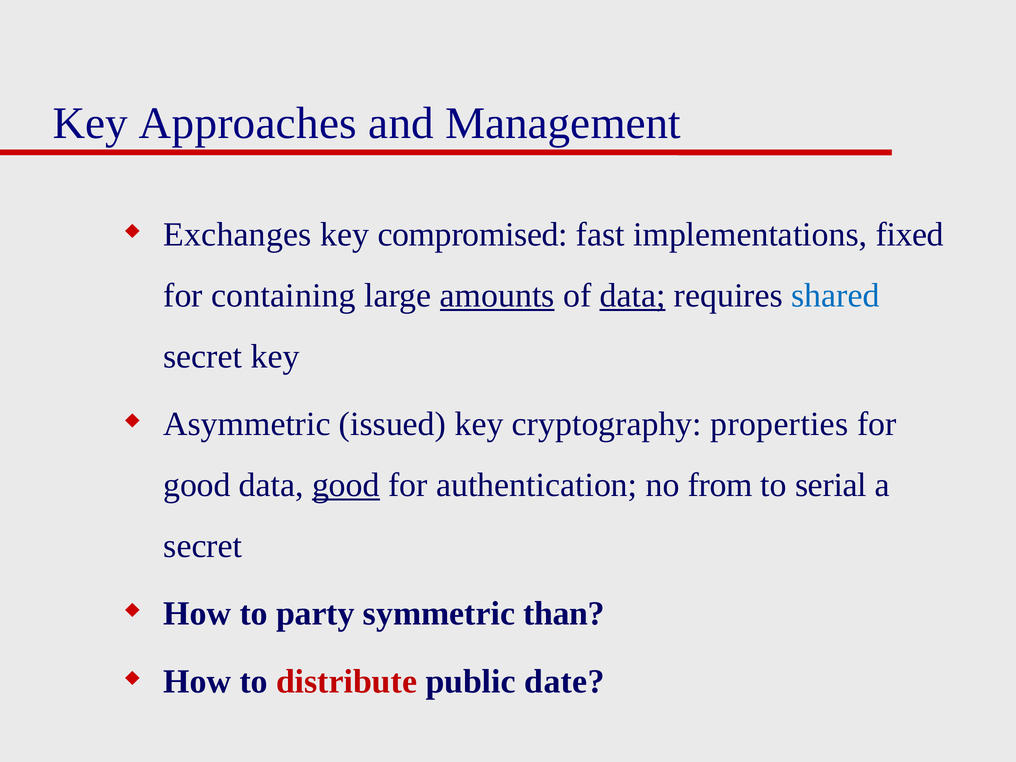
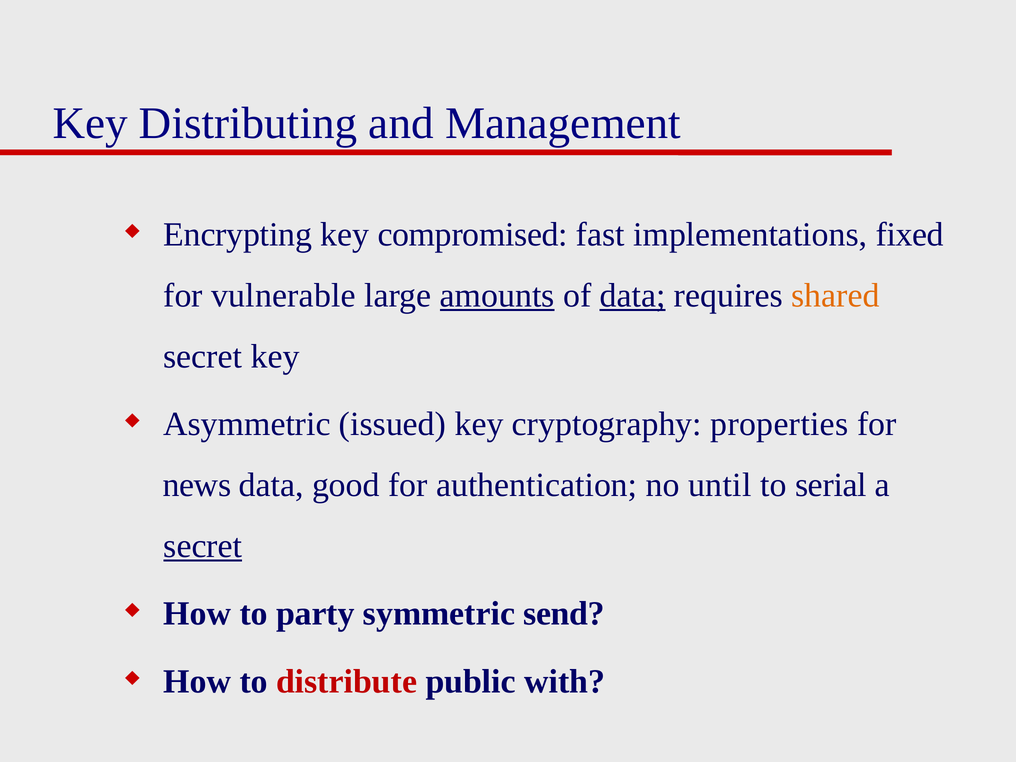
Approaches: Approaches -> Distributing (248, 123)
Exchanges: Exchanges -> Encrypting (238, 234)
containing: containing -> vulnerable (284, 295)
shared colour: blue -> orange (835, 295)
good: good -> news (197, 485)
good underline: present -> none (346, 485)
from: from -> until (720, 485)
secret underline: none -> present (203, 546)
than: than -> send (564, 614)
date: date -> with (565, 681)
